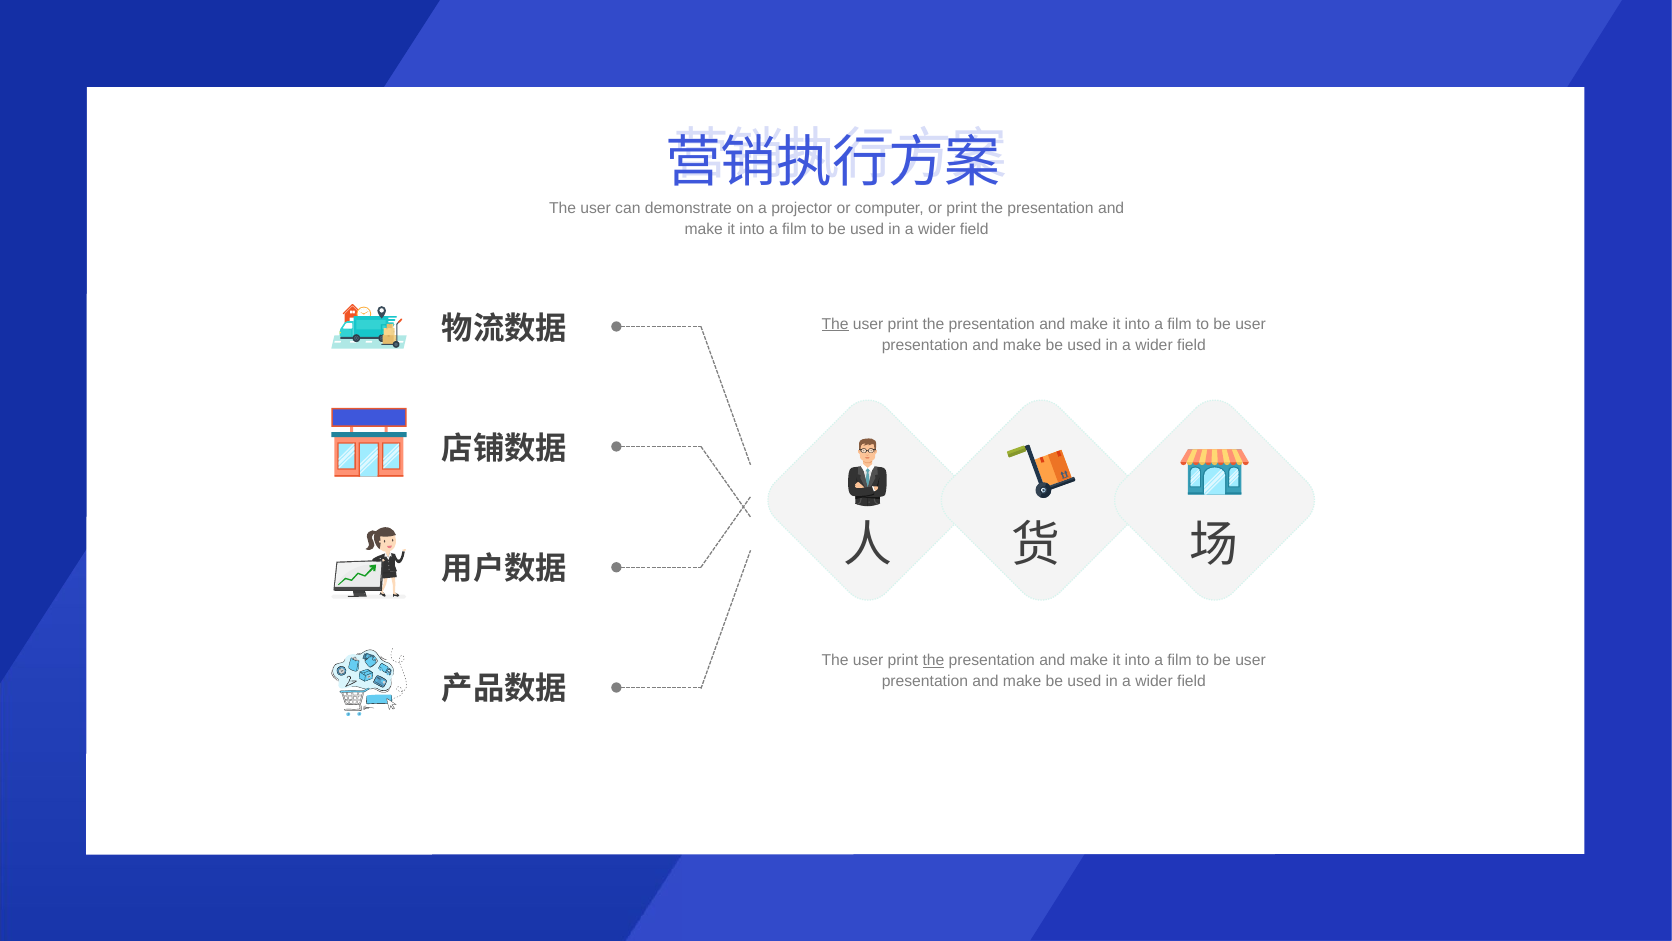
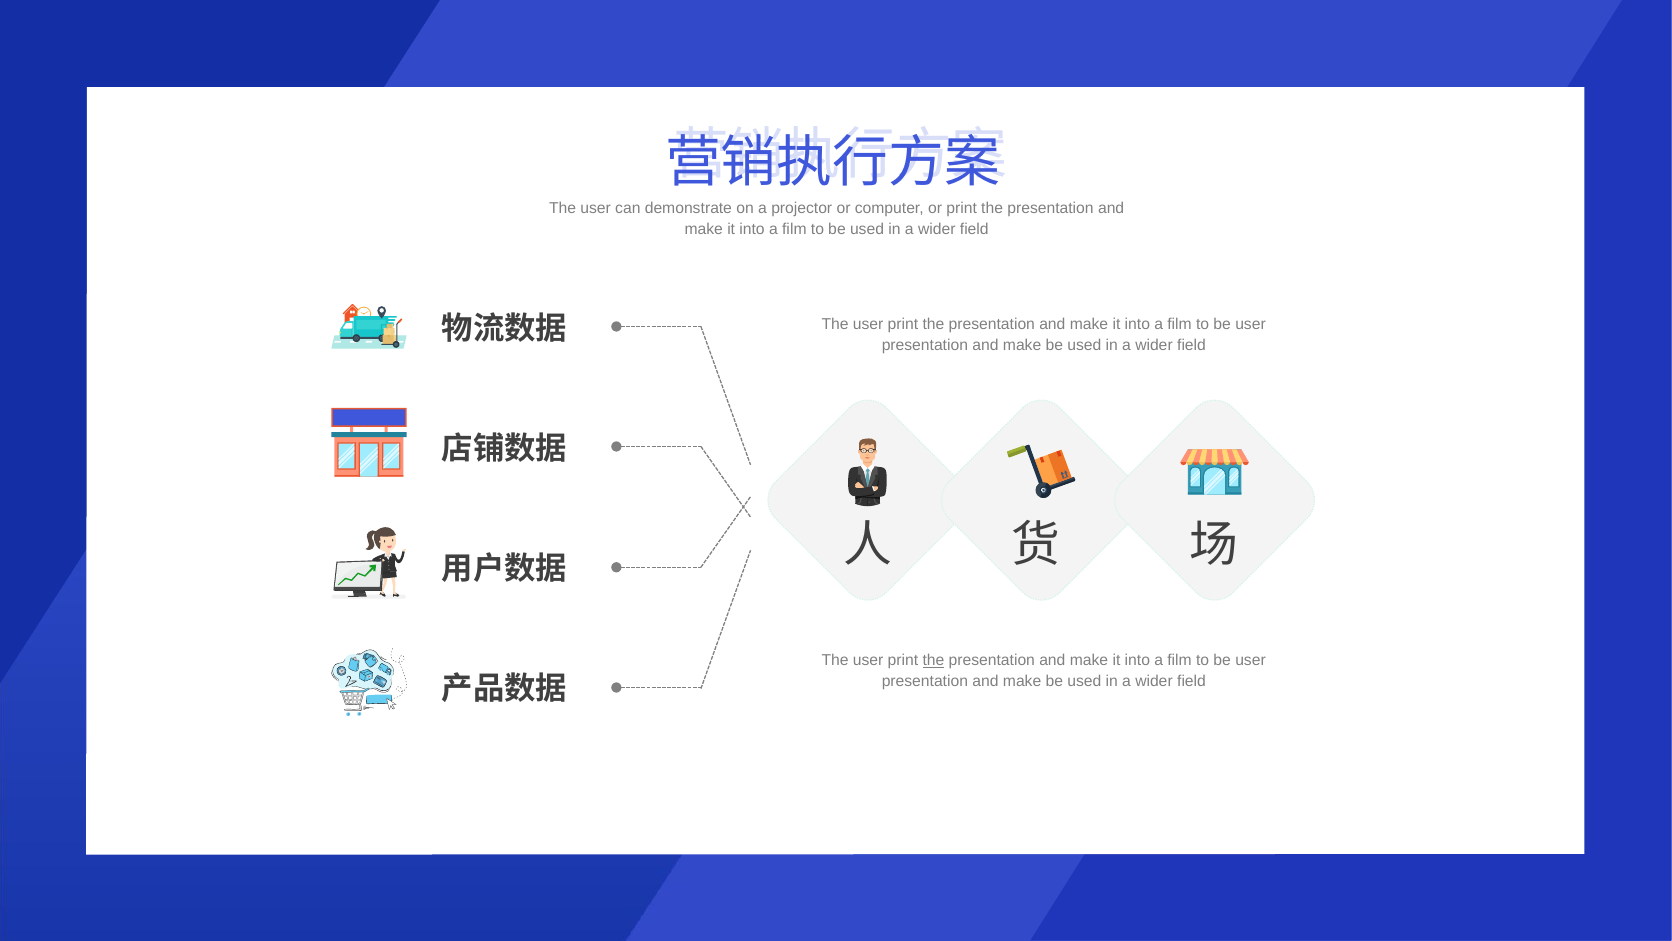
The underline: present -> none (835, 324)
